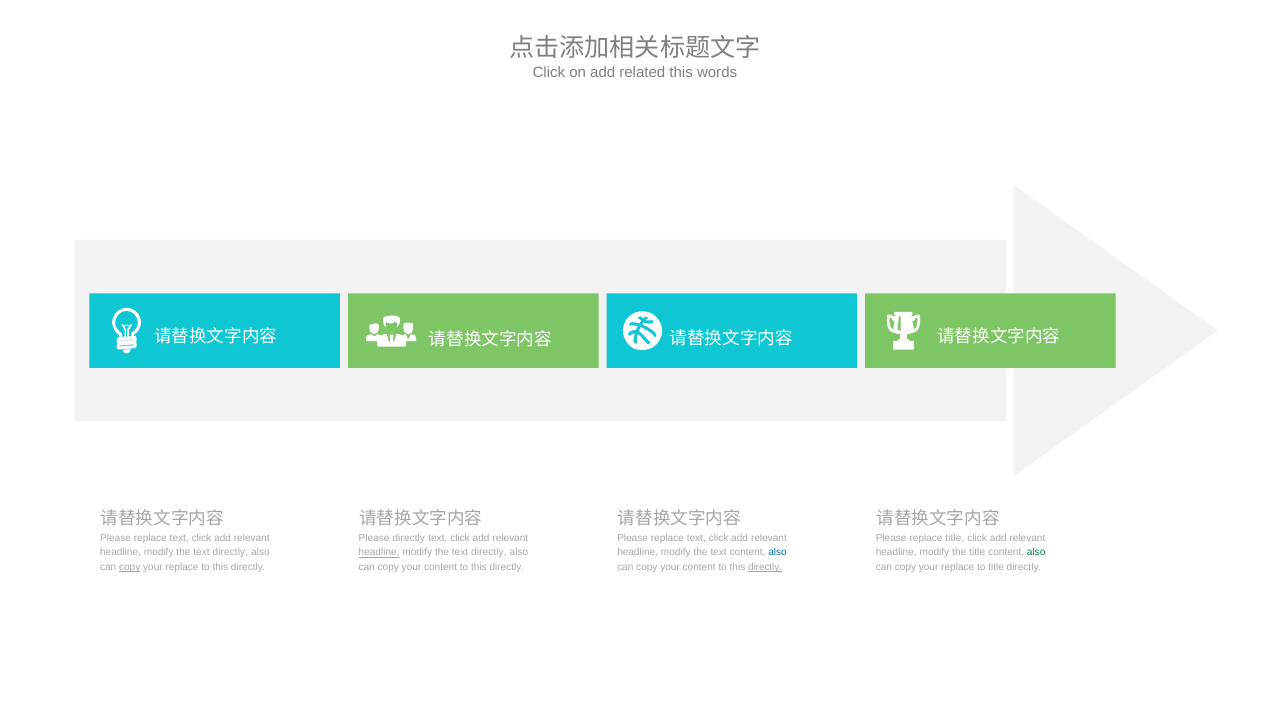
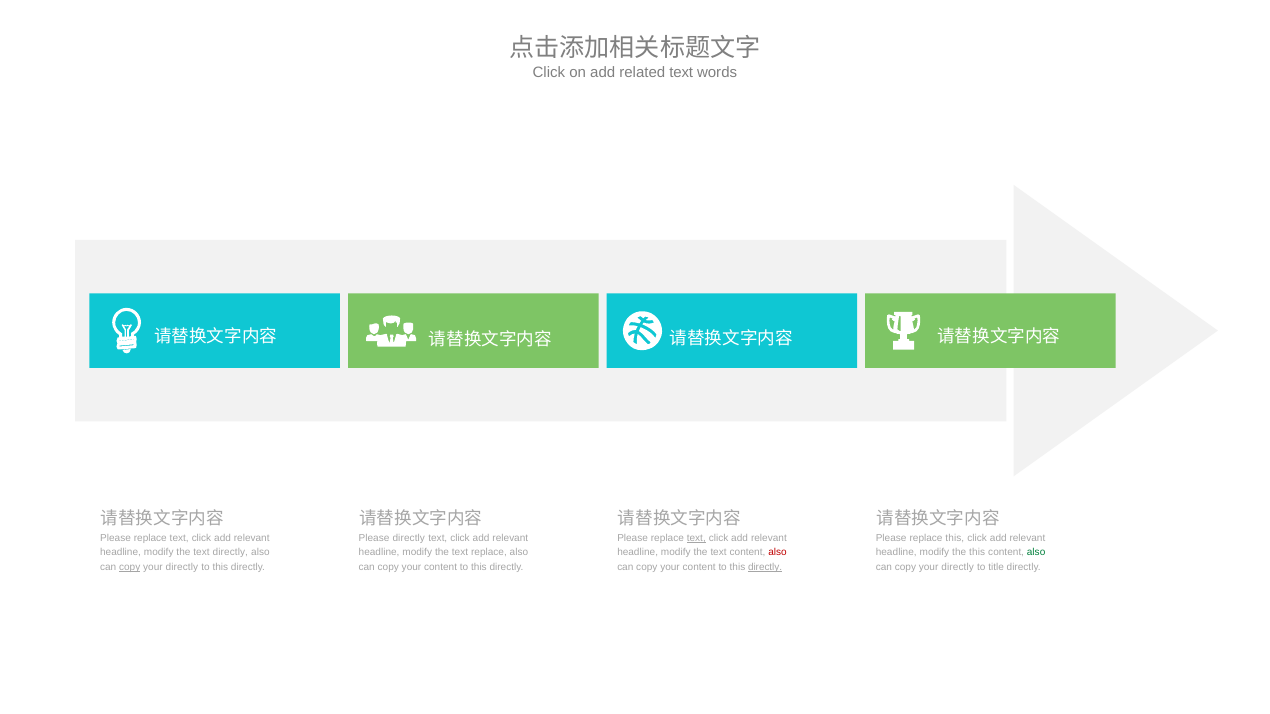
related this: this -> text (681, 73)
text underline: none -> present (696, 538)
replace title: title -> this (955, 538)
headline underline: present -> none (379, 553)
directly: directly -> replace (489, 553)
also colour: blue -> red (778, 553)
the title: title -> this (977, 553)
replace: replace -> directly (182, 567)
replace: replace -> directly (958, 567)
